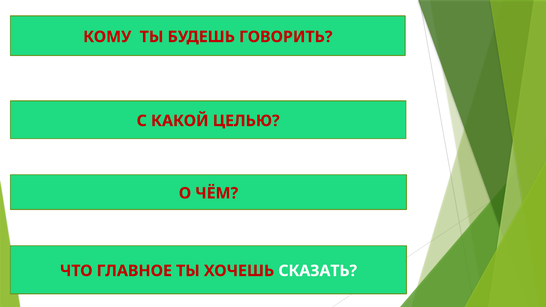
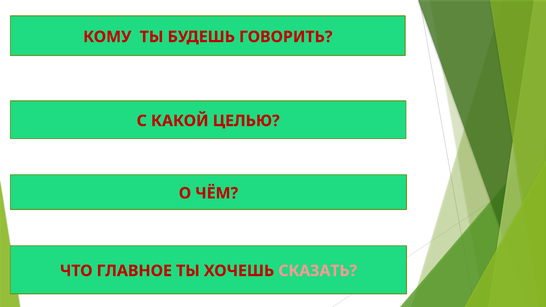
СКАЗАТЬ colour: white -> pink (318, 271)
